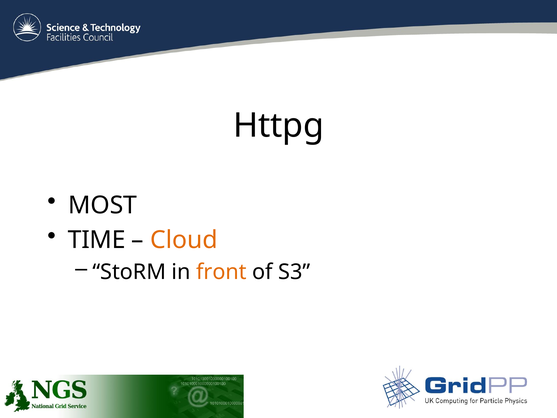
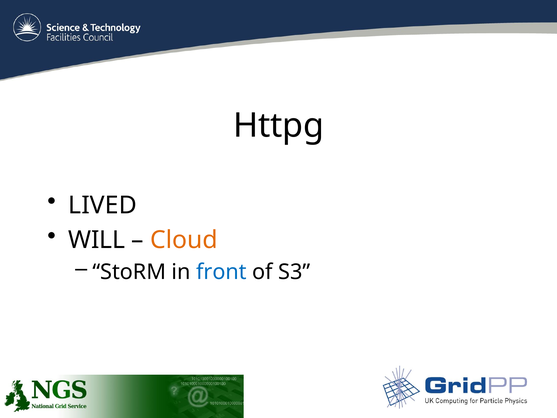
MOST: MOST -> LIVED (103, 205)
TIME: TIME -> WILL (97, 240)
front colour: orange -> blue (221, 272)
